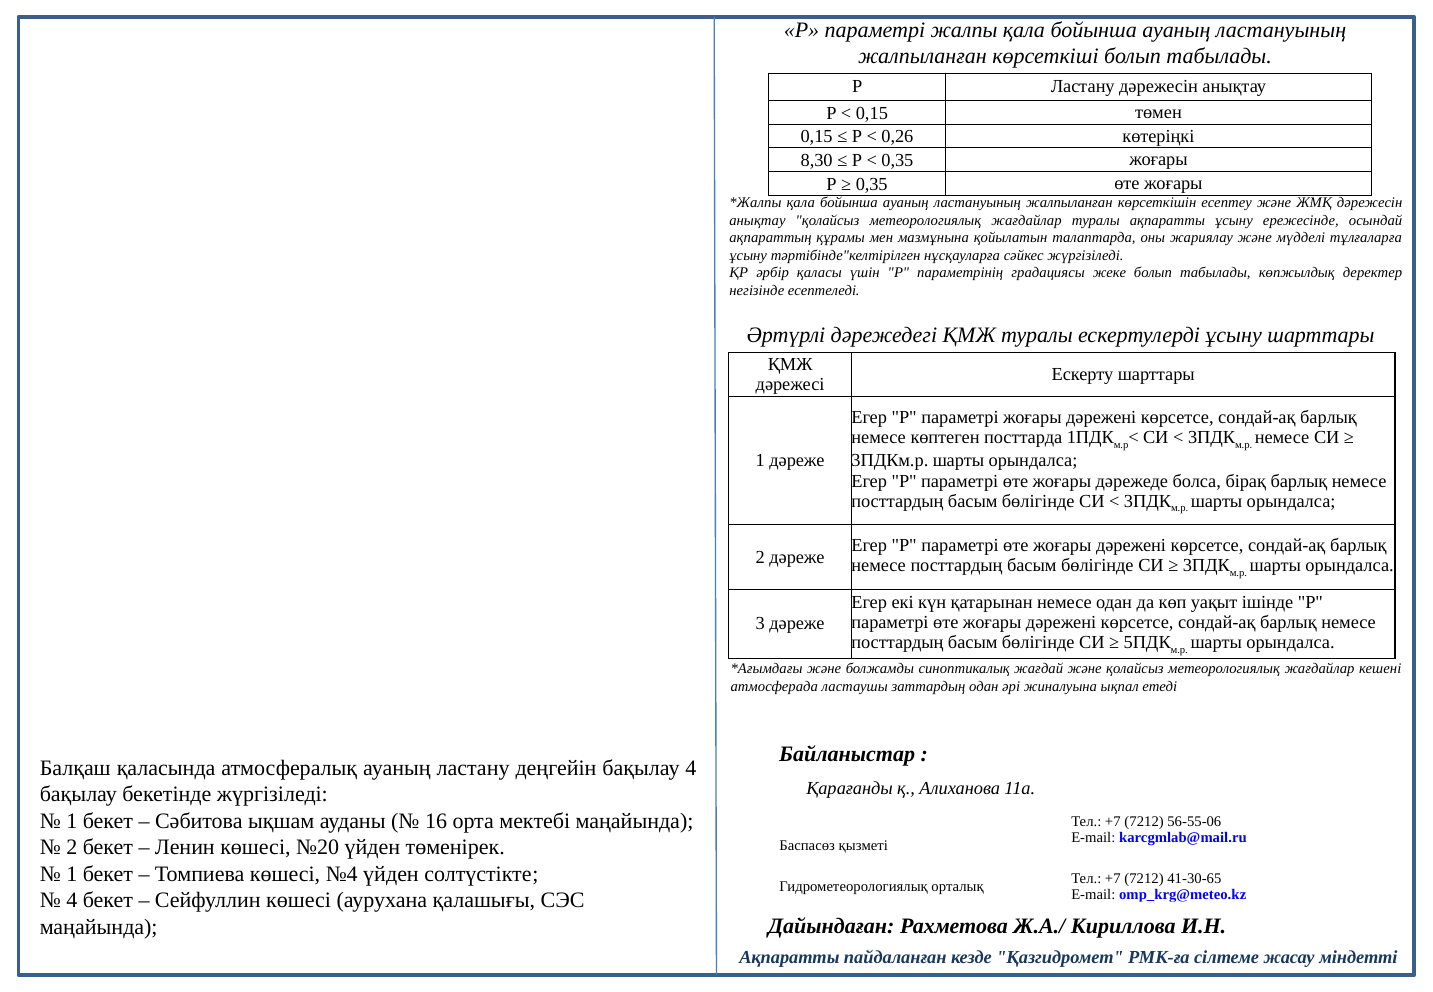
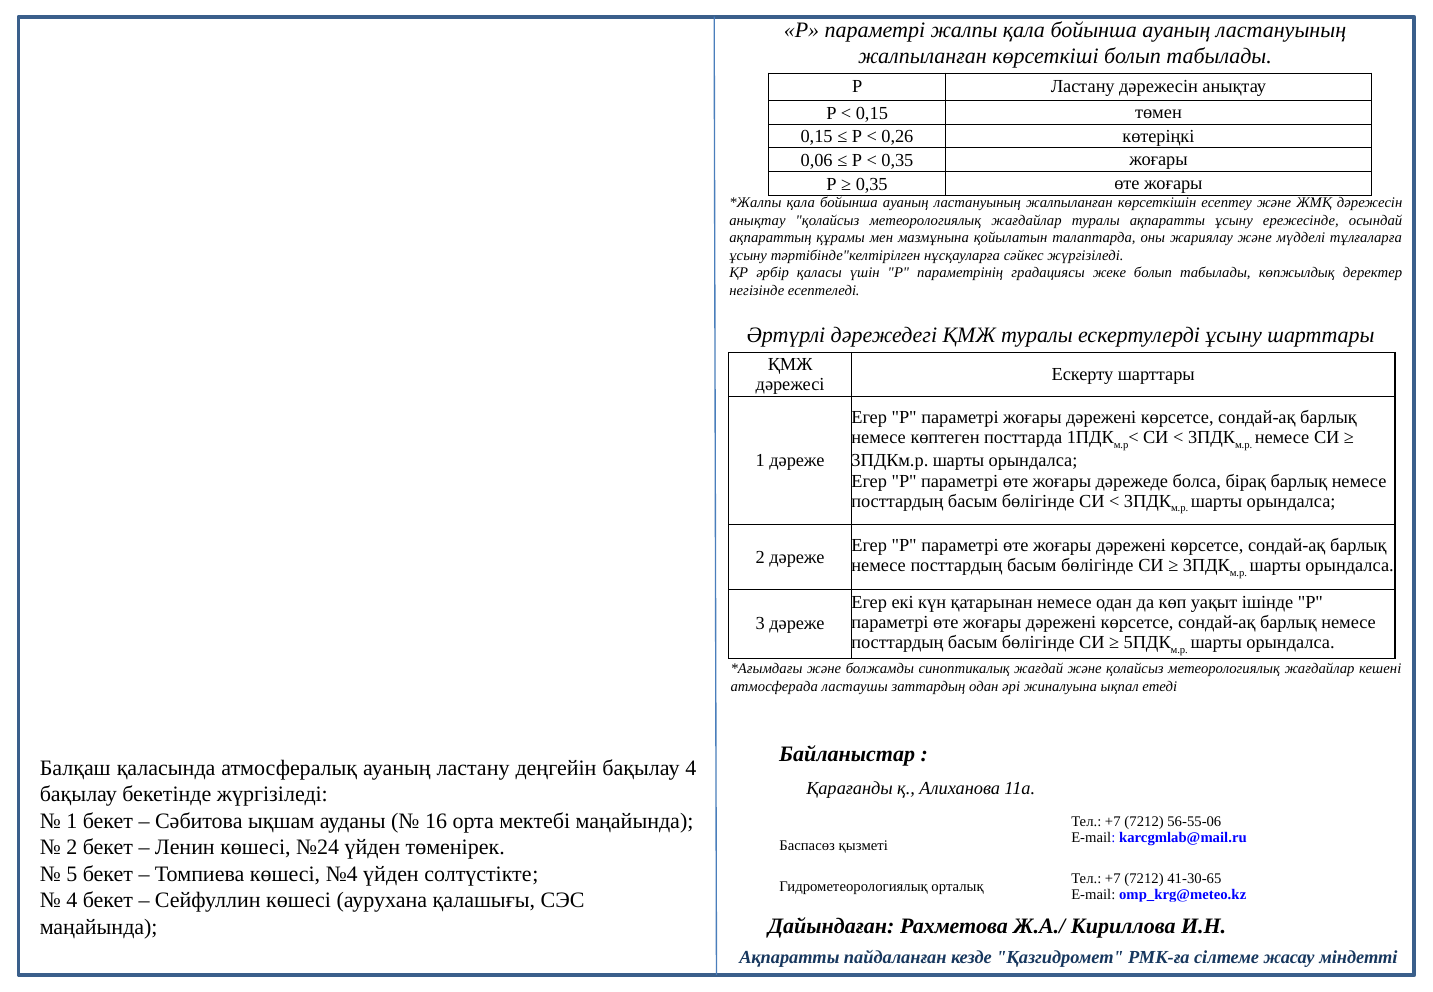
8,30: 8,30 -> 0,06 (817, 160)
№20: №20 -> №24 (318, 847)
1: 1 -> 5 (72, 874)
